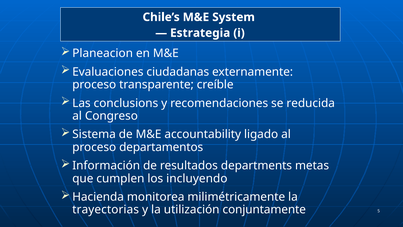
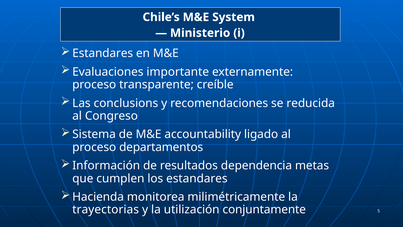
Estrategia: Estrategia -> Ministerio (200, 33)
Planeacion: Planeacion -> Estandares (103, 53)
ciudadanas: ciudadanas -> importante (178, 72)
departments: departments -> dependencia (256, 166)
los incluyendo: incluyendo -> estandares (197, 178)
